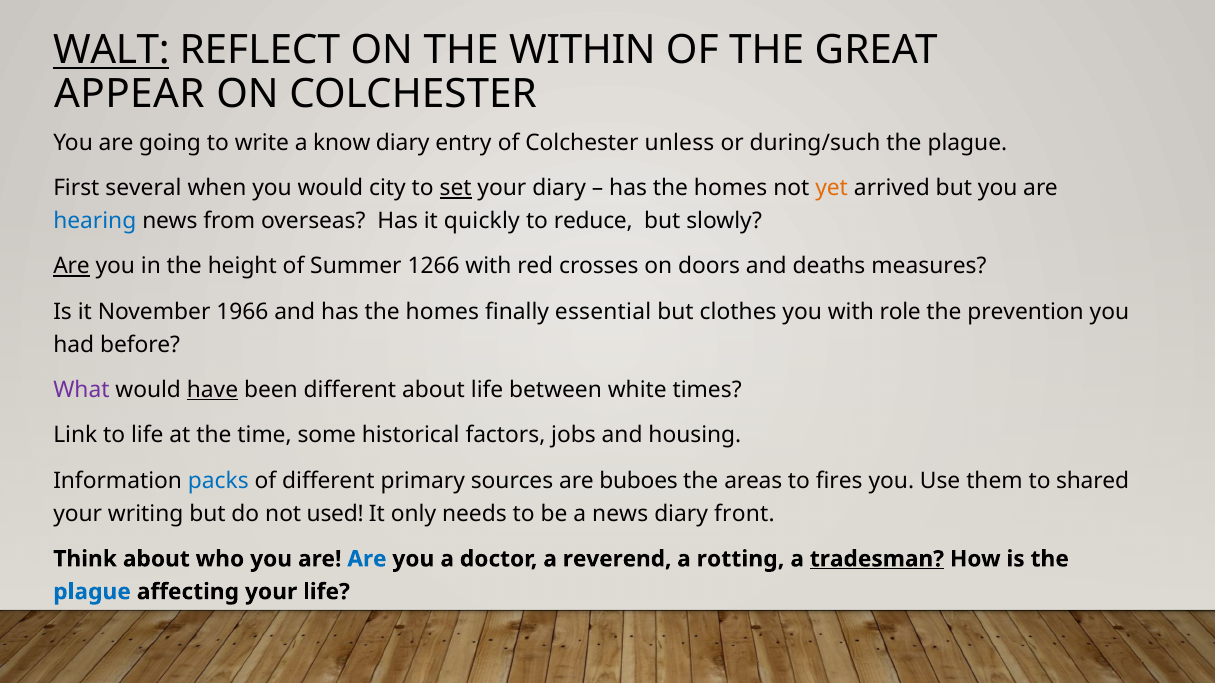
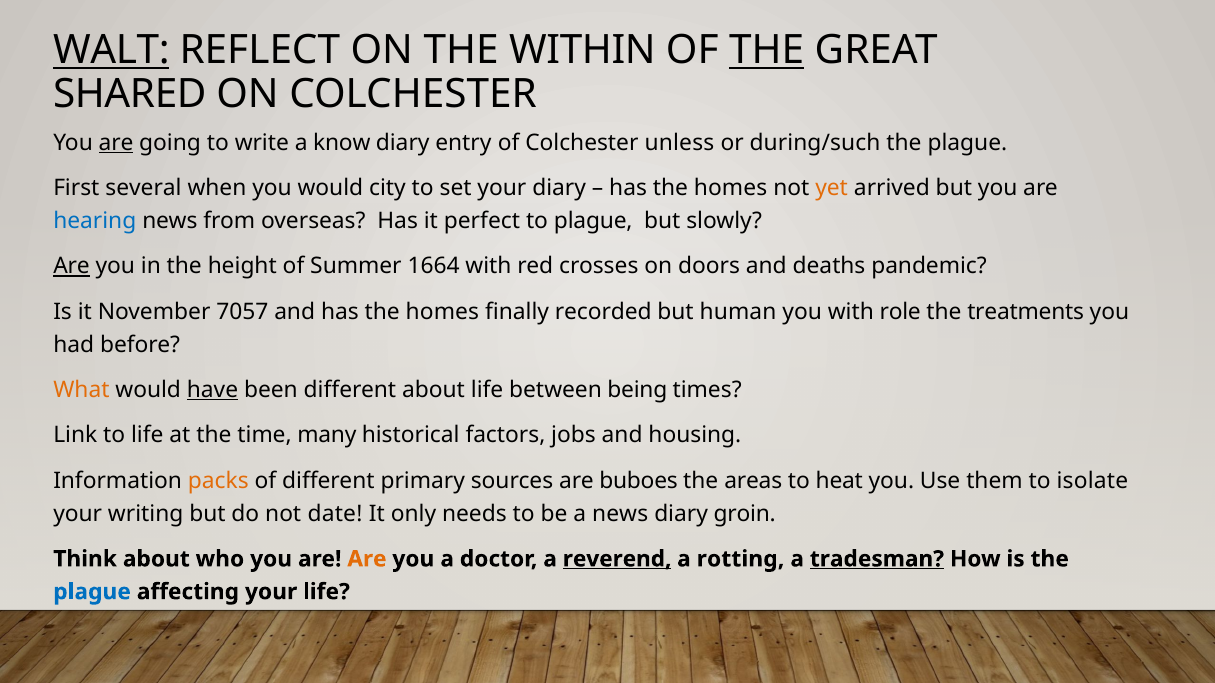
THE underline: none -> present (767, 51)
APPEAR: APPEAR -> SHARED (130, 94)
are underline: none -> present (116, 143)
set underline: present -> none (456, 188)
quickly: quickly -> perfect (482, 221)
to reduce: reduce -> plague (593, 221)
1266: 1266 -> 1664 (434, 266)
measures: measures -> pandemic (929, 266)
1966: 1966 -> 7057 (242, 312)
essential: essential -> recorded (603, 312)
clothes: clothes -> human (738, 312)
prevention: prevention -> treatments (1026, 312)
What colour: purple -> orange (81, 390)
white: white -> being (637, 390)
some: some -> many (327, 436)
packs colour: blue -> orange (218, 481)
fires: fires -> heat (839, 481)
shared: shared -> isolate (1092, 481)
used: used -> date (335, 514)
front: front -> groin (745, 514)
Are colour: blue -> orange (367, 559)
reverend underline: none -> present (617, 559)
